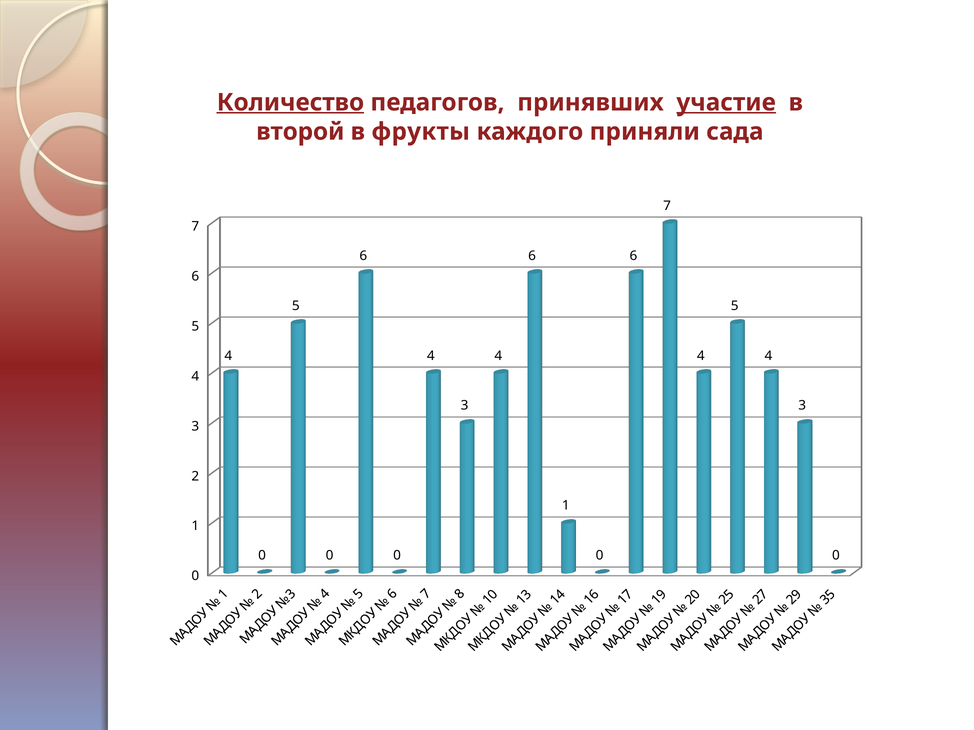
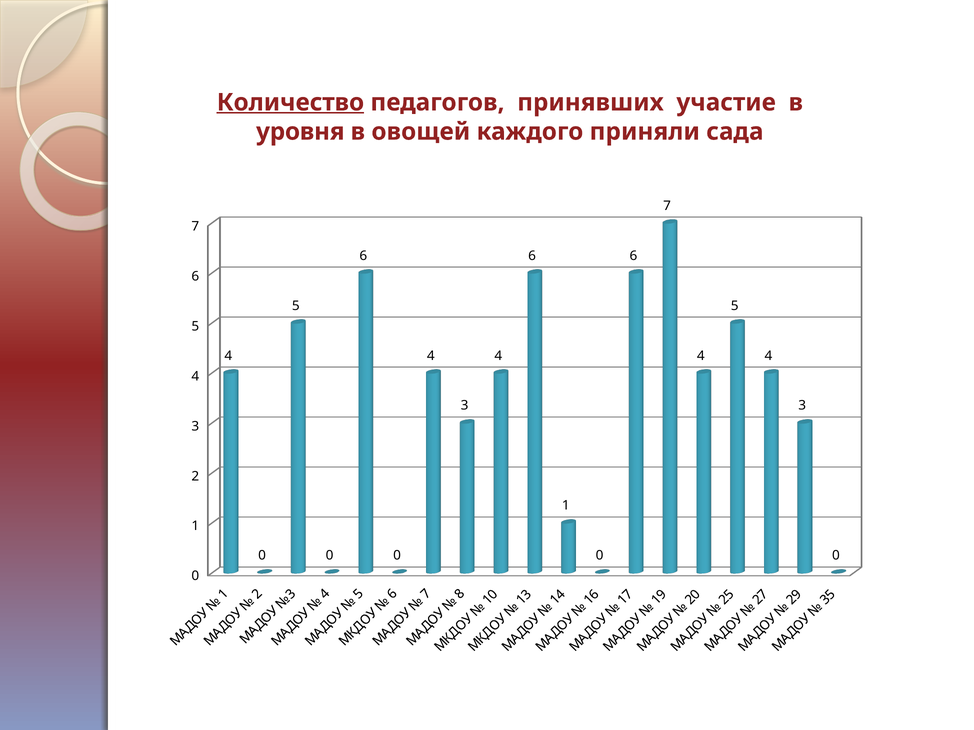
участие underline: present -> none (726, 103)
второй: второй -> уровня (300, 132)
фрукты: фрукты -> овощей (421, 132)
